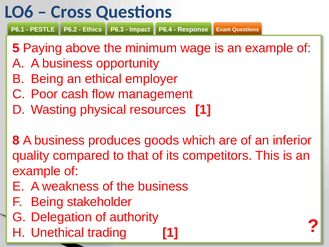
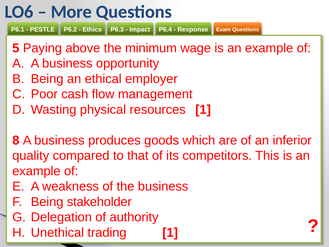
Cross: Cross -> More (71, 12)
